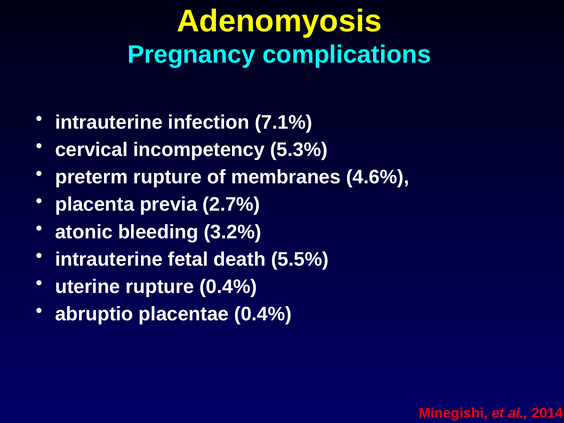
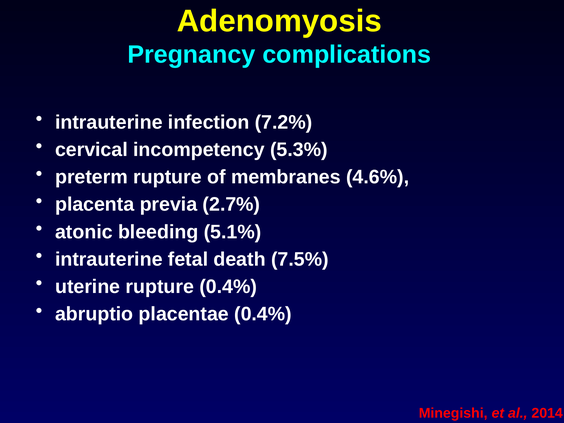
7.1%: 7.1% -> 7.2% (284, 122)
3.2%: 3.2% -> 5.1% (233, 232)
5.5%: 5.5% -> 7.5% (300, 259)
